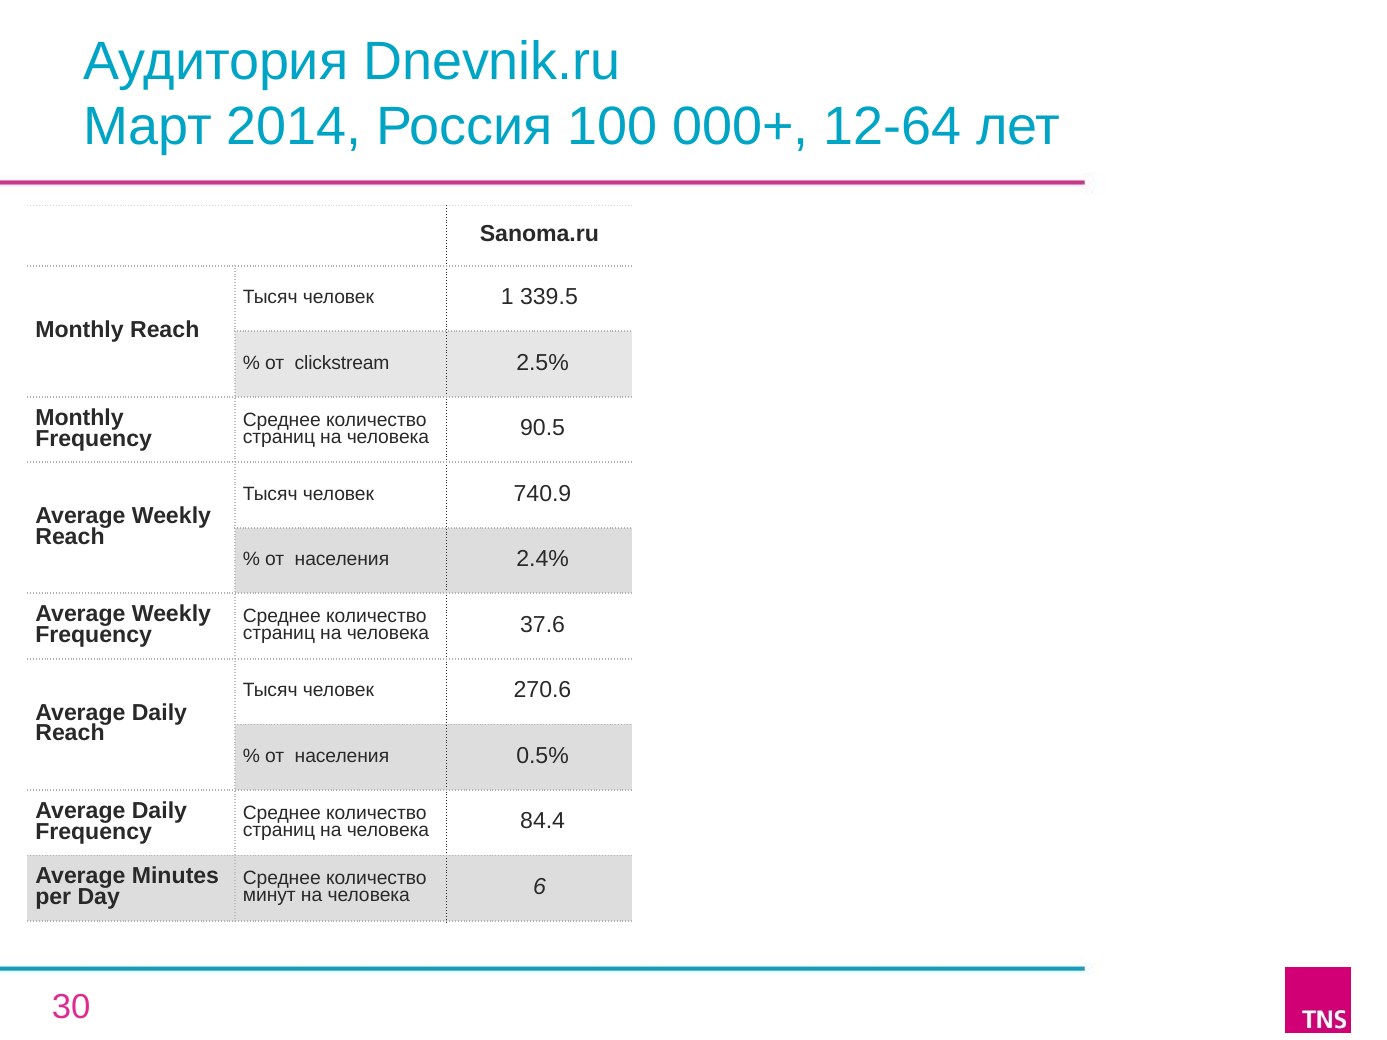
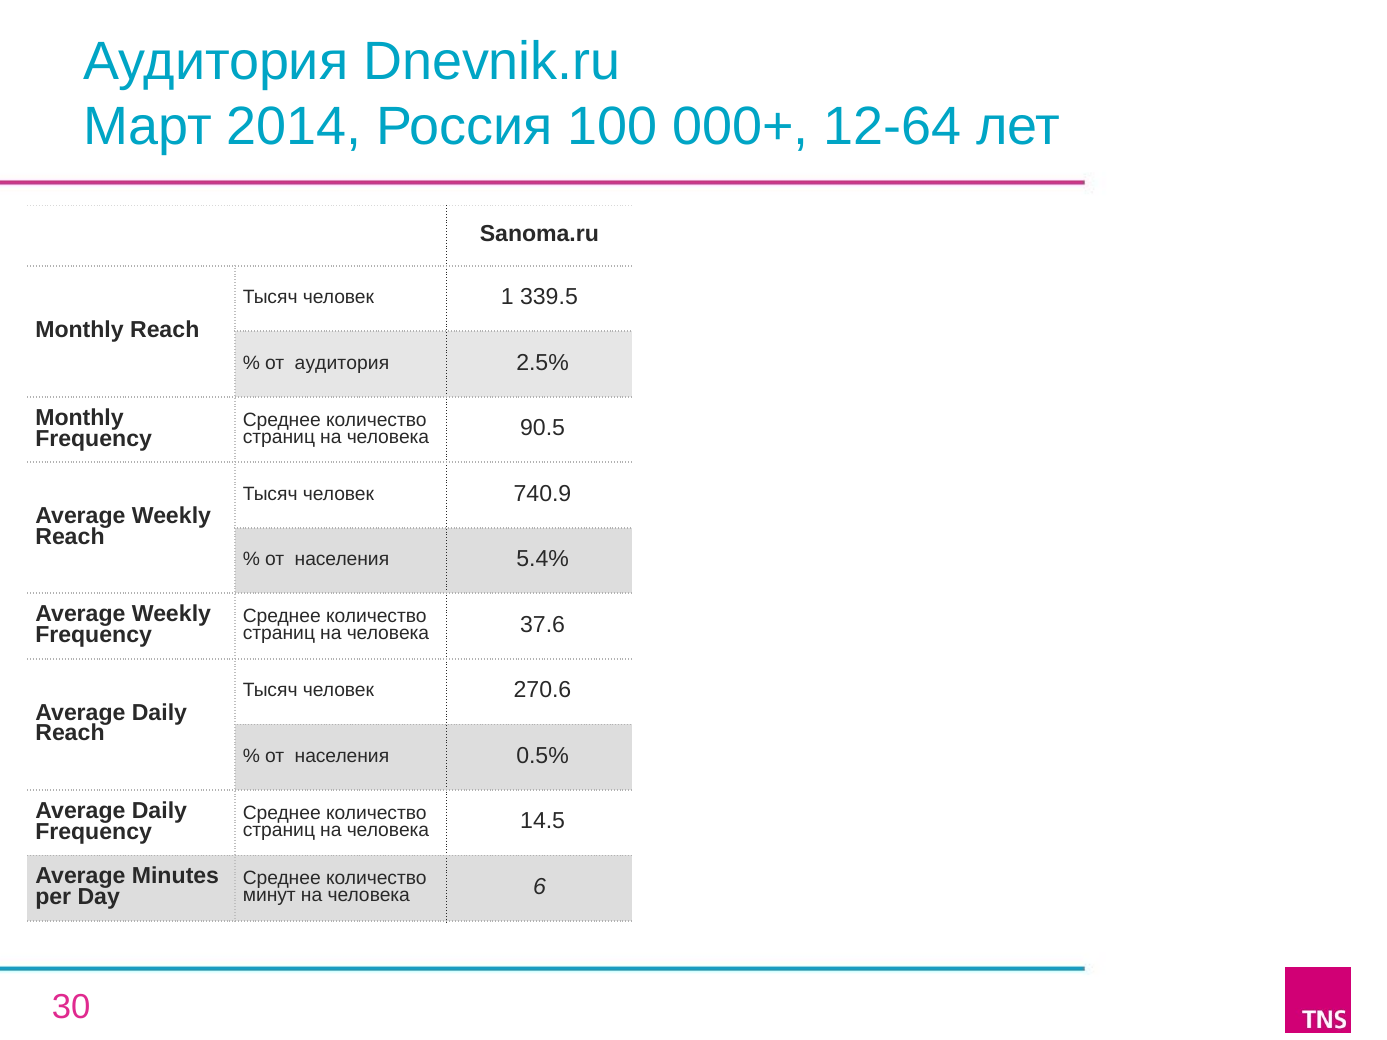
от clickstream: clickstream -> аудитория (342, 363)
2.4%: 2.4% -> 5.4% (543, 559)
84.4: 84.4 -> 14.5 (543, 821)
